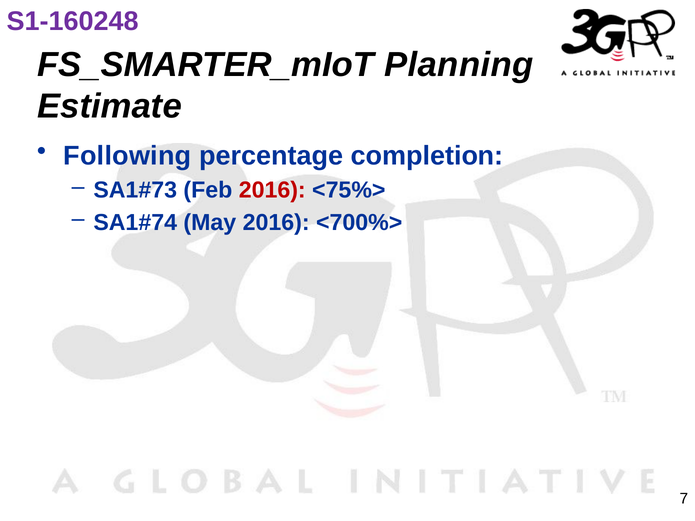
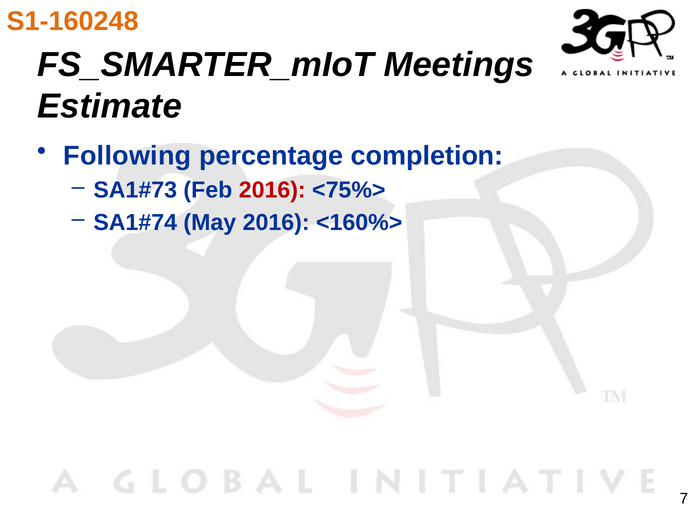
S1-160248 colour: purple -> orange (73, 22)
Planning: Planning -> Meetings (459, 65)
<700%>: <700%> -> <160%> (359, 223)
